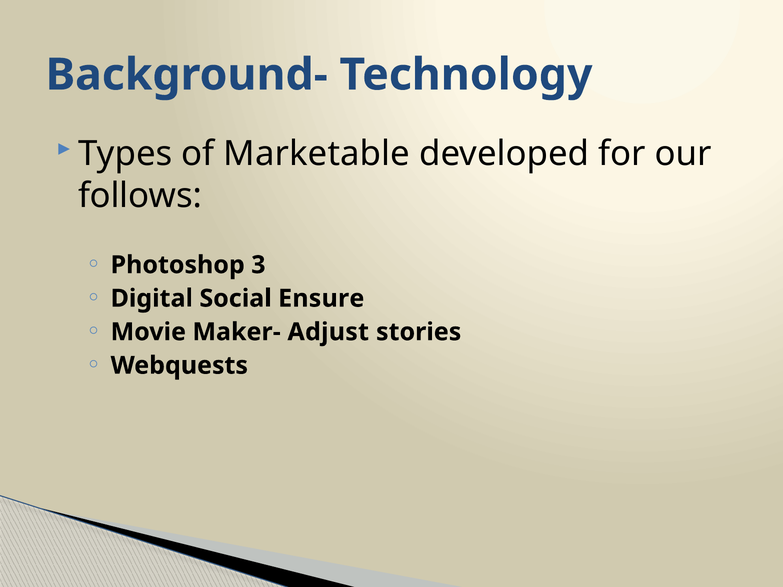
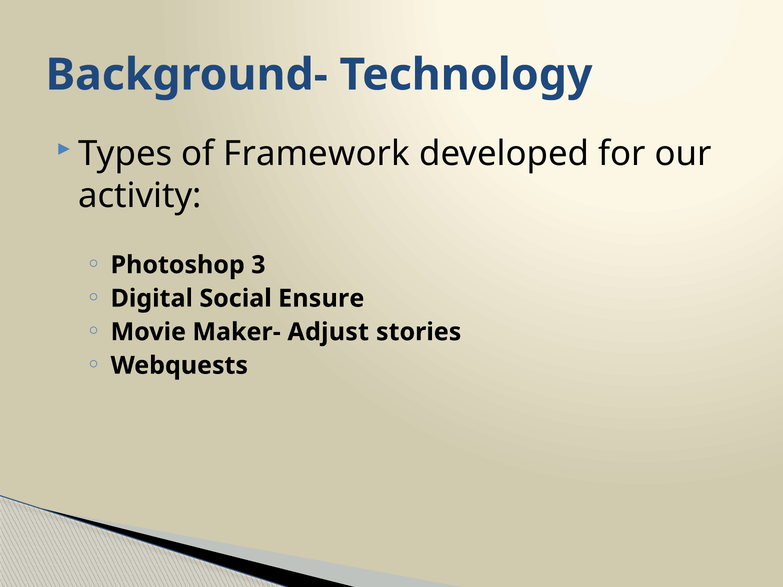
Marketable: Marketable -> Framework (317, 154)
follows: follows -> activity (140, 196)
